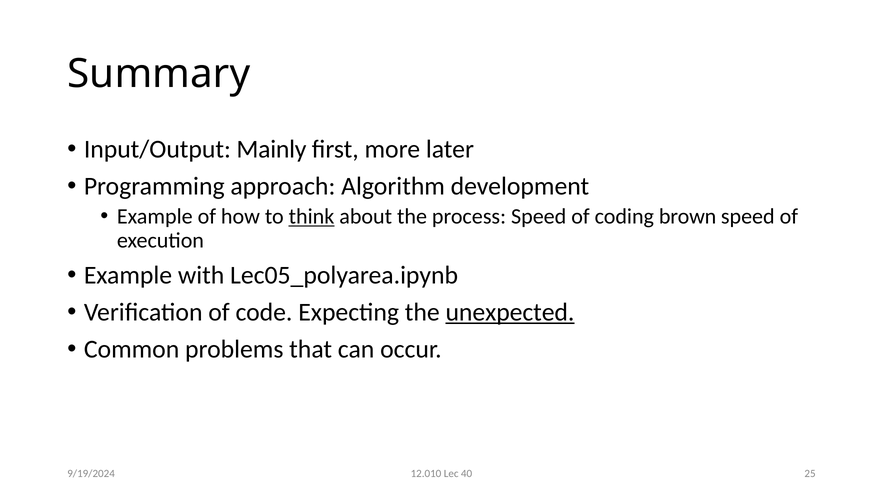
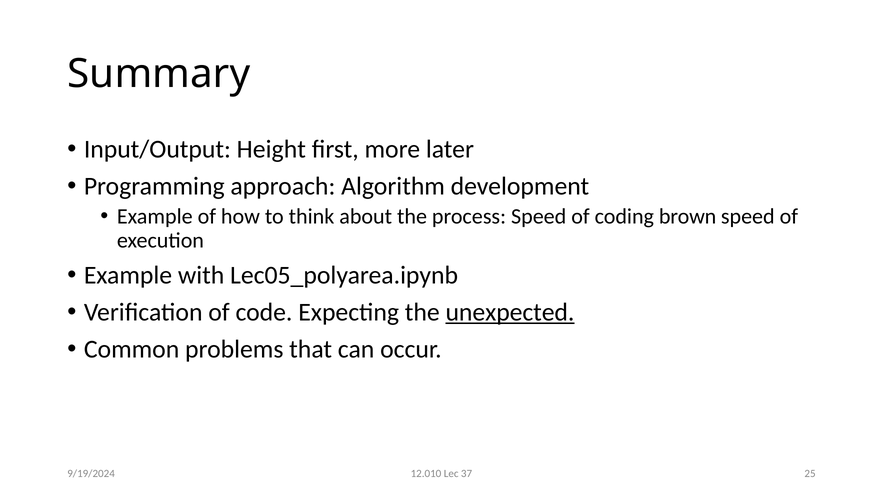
Mainly: Mainly -> Height (271, 149)
think underline: present -> none (312, 217)
40: 40 -> 37 (467, 474)
